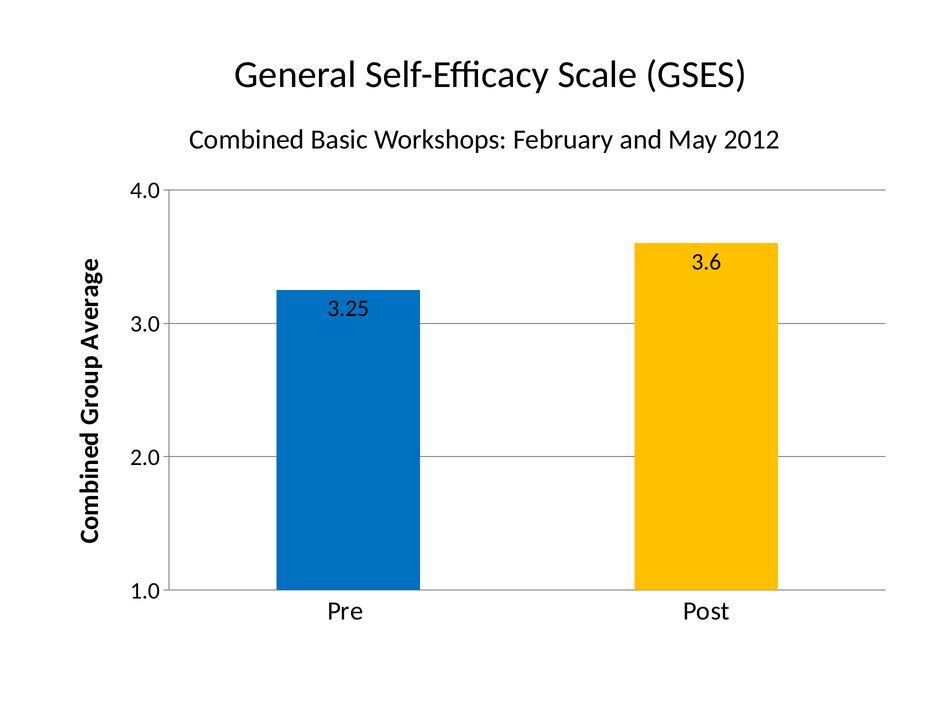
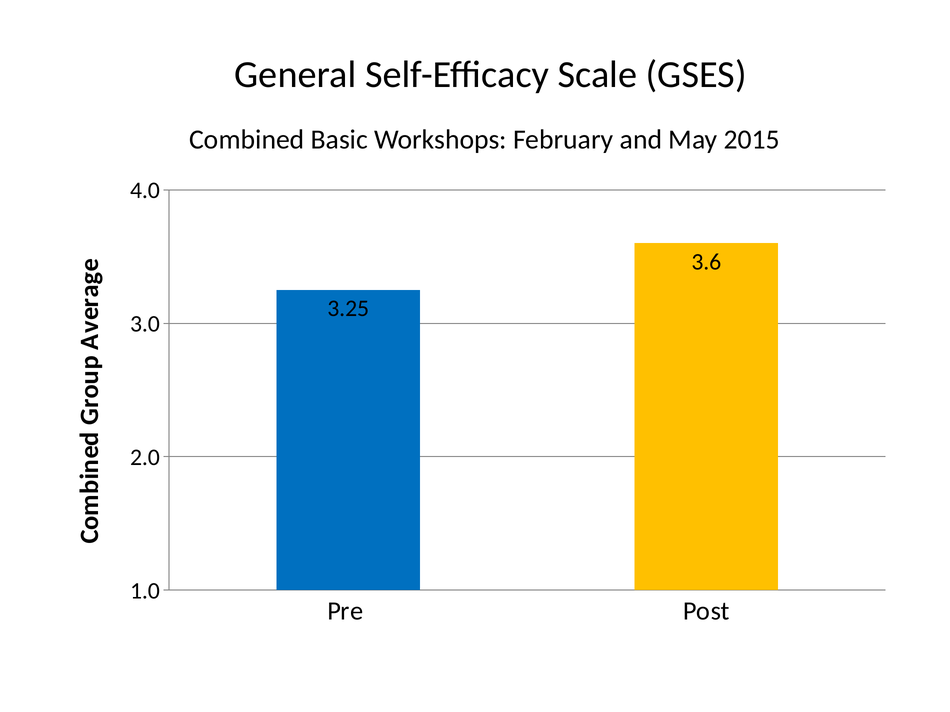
2012: 2012 -> 2015 (752, 140)
